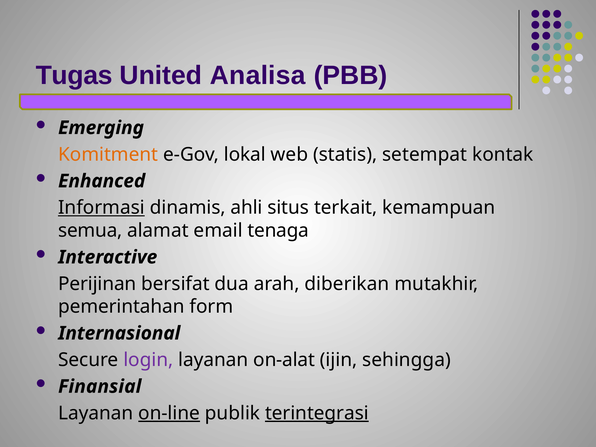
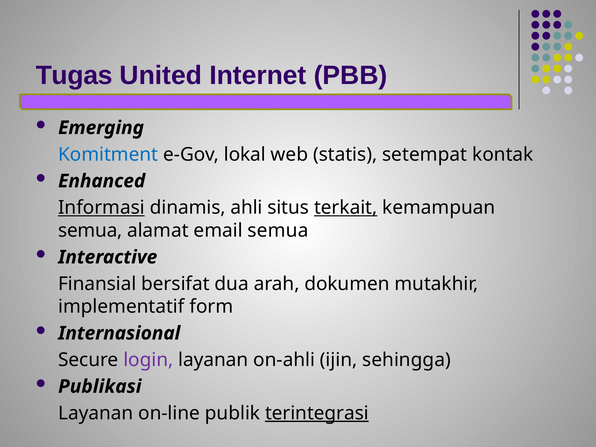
Analisa: Analisa -> Internet (258, 75)
Komitment colour: orange -> blue (108, 154)
terkait underline: none -> present (346, 208)
email tenaga: tenaga -> semua (278, 231)
Perijinan: Perijinan -> Finansial (97, 284)
diberikan: diberikan -> dokumen (347, 284)
pemerintahan: pemerintahan -> implementatif (121, 307)
on-alat: on-alat -> on-ahli (284, 360)
Finansial: Finansial -> Publikasi (100, 387)
on-line underline: present -> none (169, 413)
